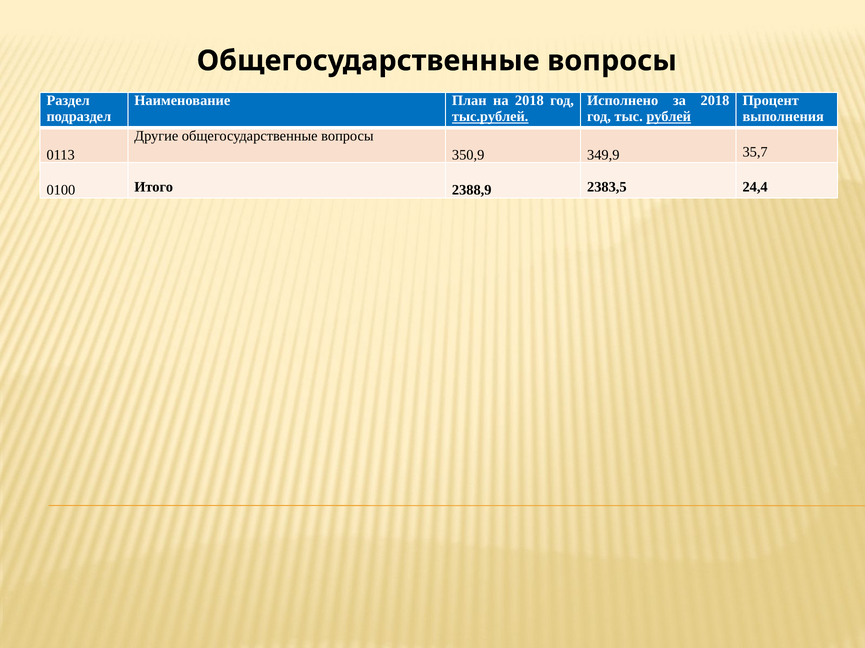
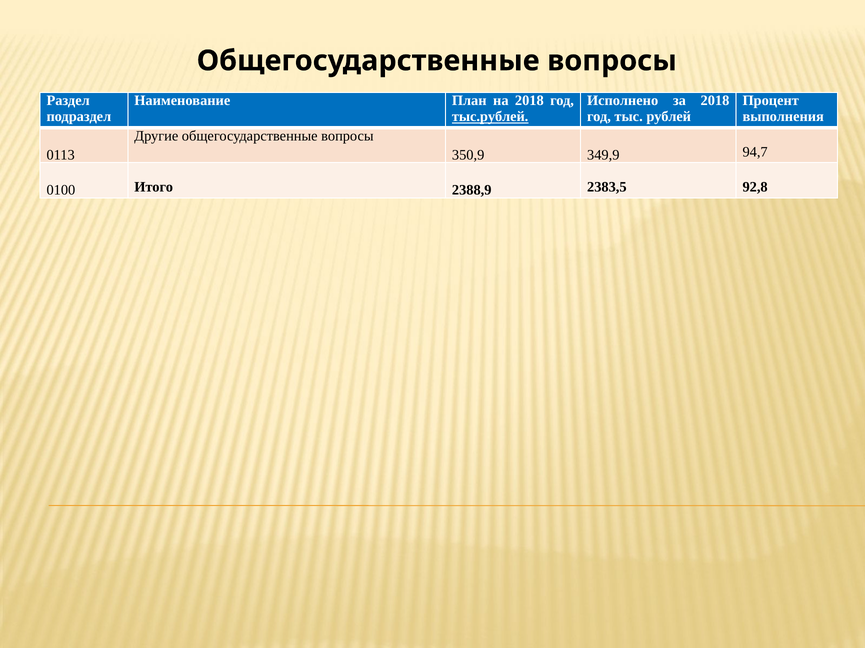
рублей underline: present -> none (669, 117)
35,7: 35,7 -> 94,7 (755, 152)
24,4: 24,4 -> 92,8 (755, 187)
